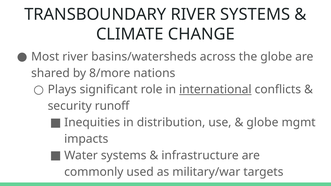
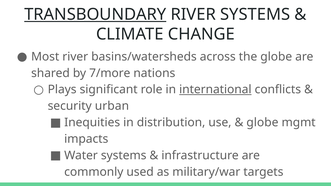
TRANSBOUNDARY underline: none -> present (95, 14)
8/more: 8/more -> 7/more (110, 73)
runoff: runoff -> urban (112, 106)
